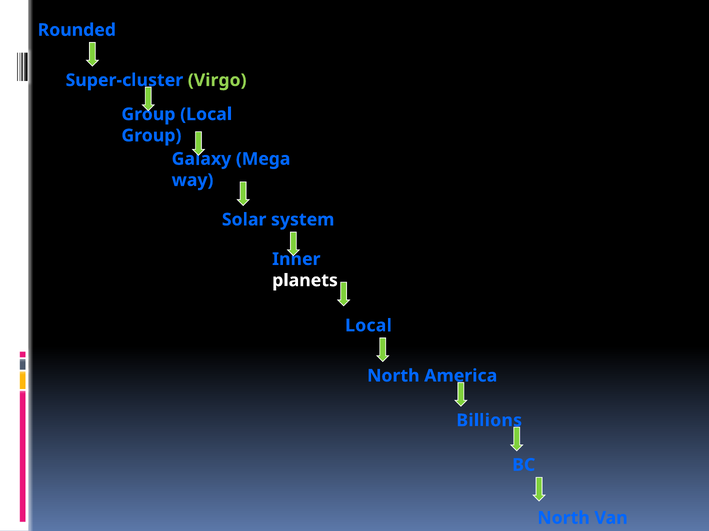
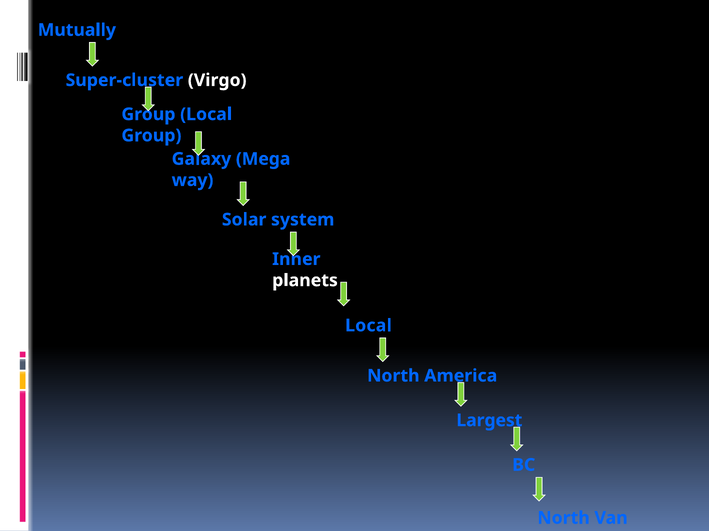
Rounded: Rounded -> Mutually (77, 30)
Virgo colour: light green -> white (217, 80)
Billions: Billions -> Largest (489, 421)
